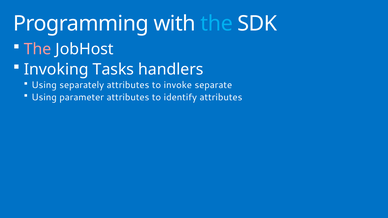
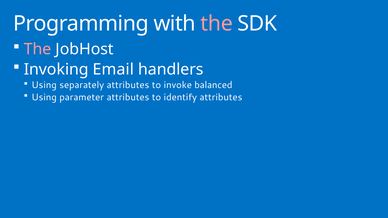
the colour: light blue -> pink (217, 23)
Tasks: Tasks -> Email (113, 69)
separate: separate -> balanced (213, 85)
